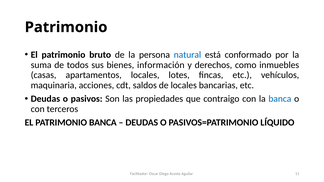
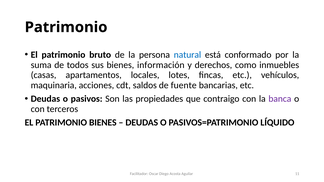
de locales: locales -> fuente (184, 85)
banca colour: blue -> purple (280, 99)
PATRIMONIO BANCA: BANCA -> BIENES (103, 123)
